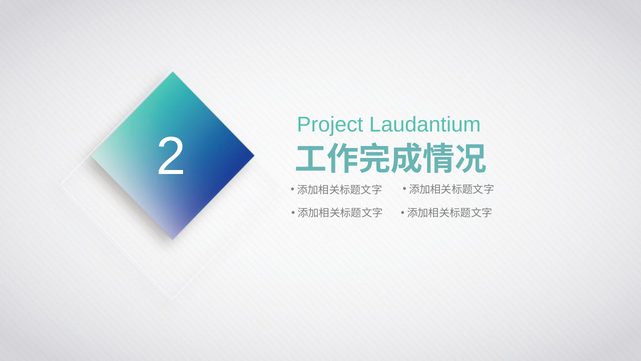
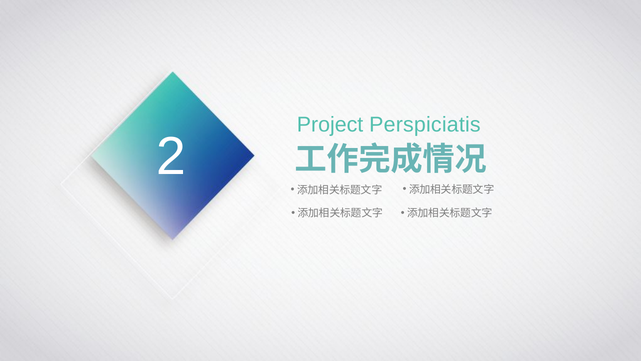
Laudantium: Laudantium -> Perspiciatis (425, 125)
